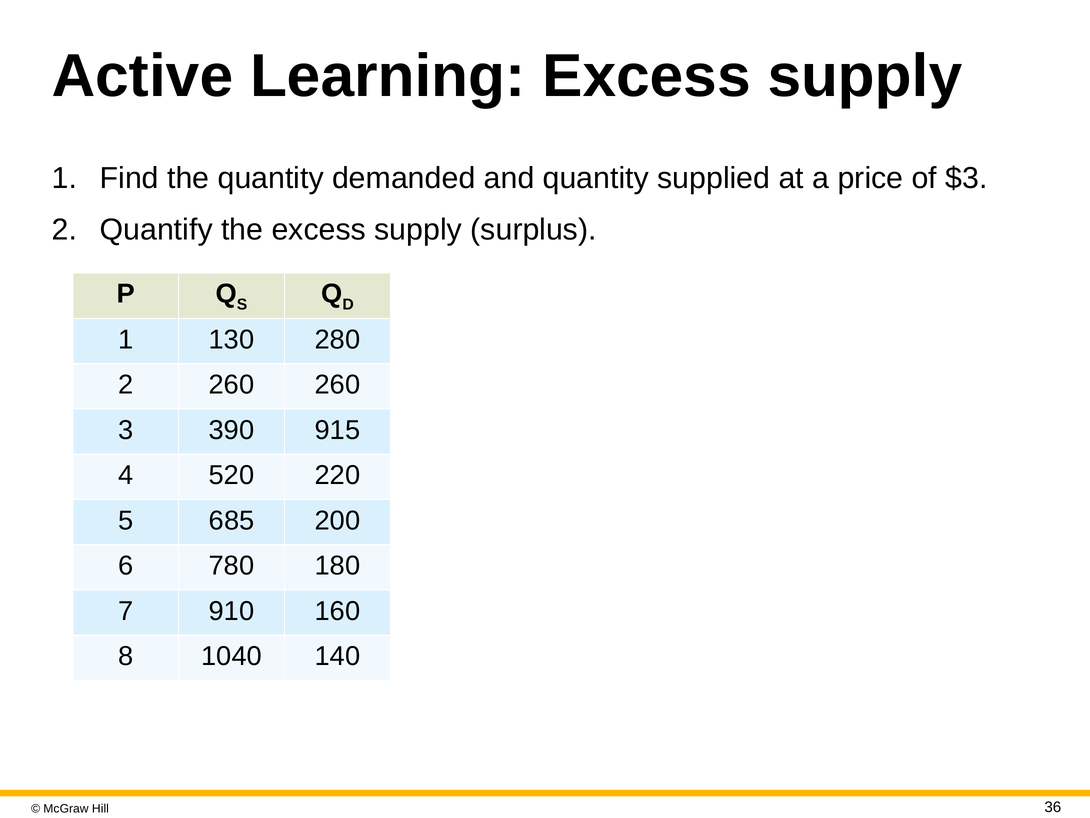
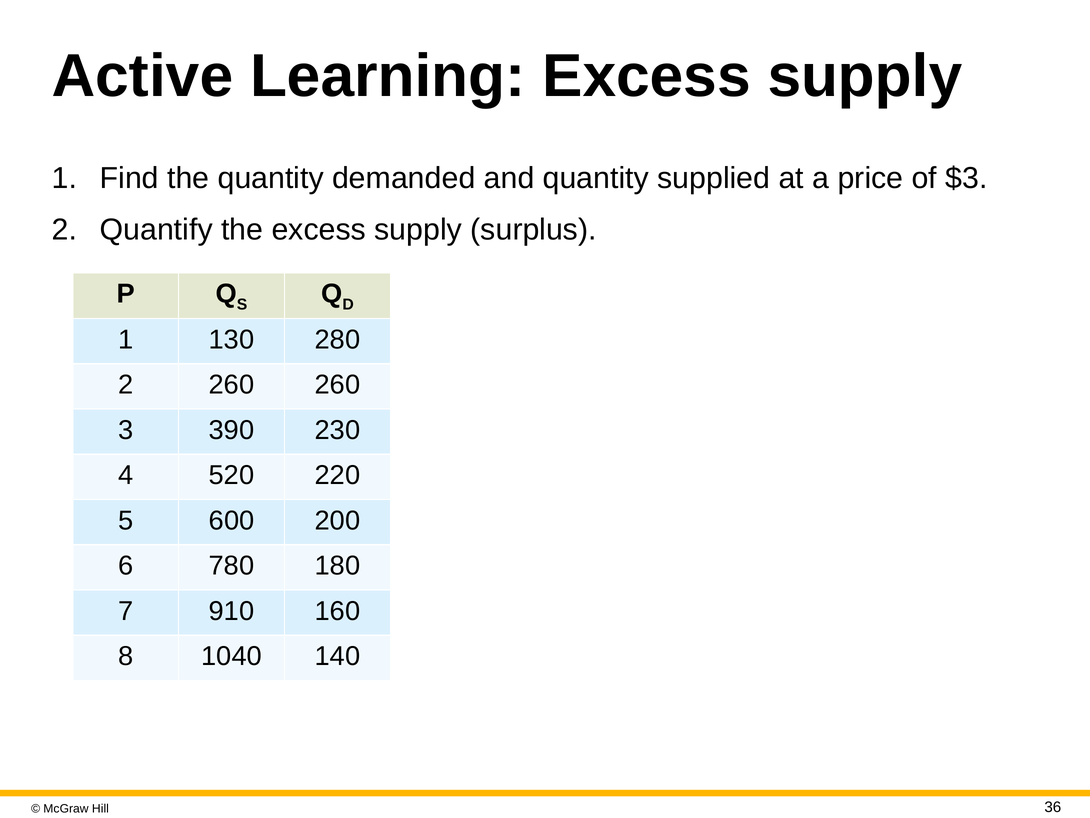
915: 915 -> 230 (338, 430)
685: 685 -> 600 (232, 520)
